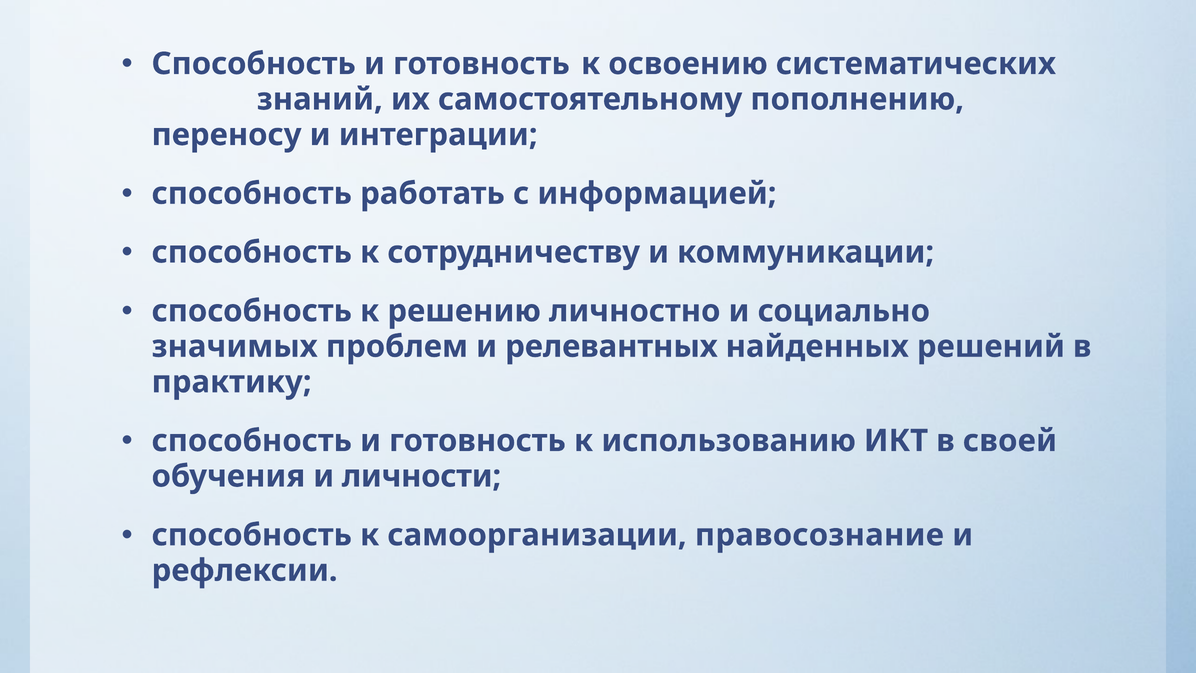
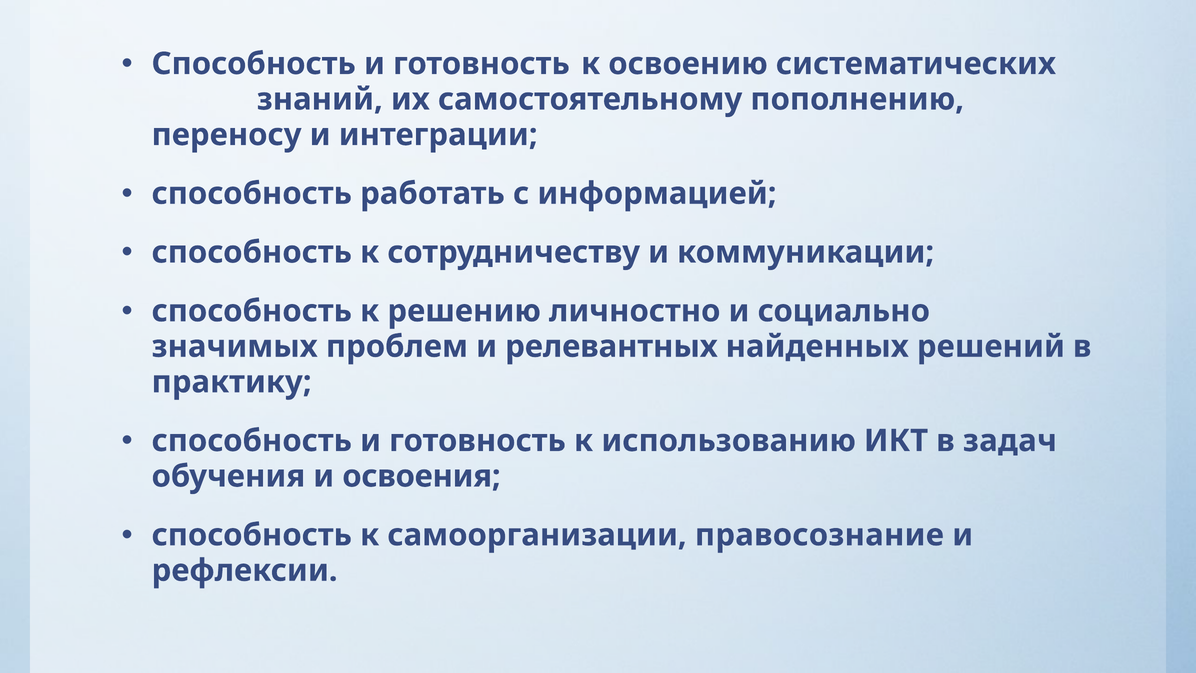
своей: своей -> задач (1010, 441)
личности: личности -> освоения (421, 476)
